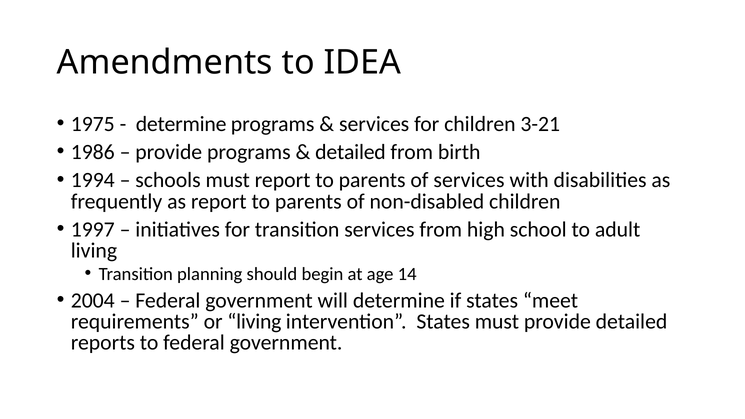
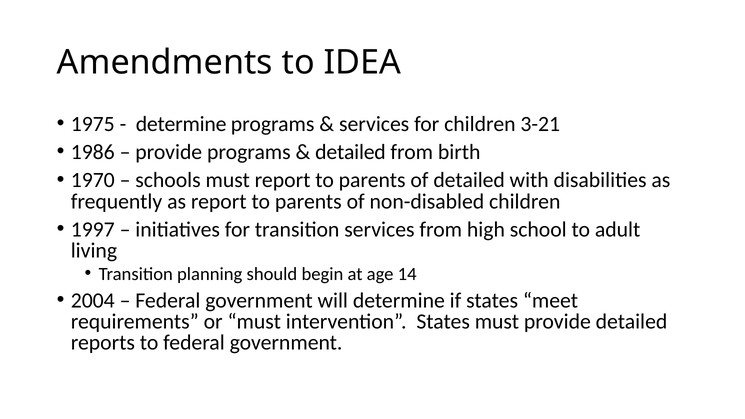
1994: 1994 -> 1970 (93, 180)
of services: services -> detailed (469, 180)
or living: living -> must (254, 322)
